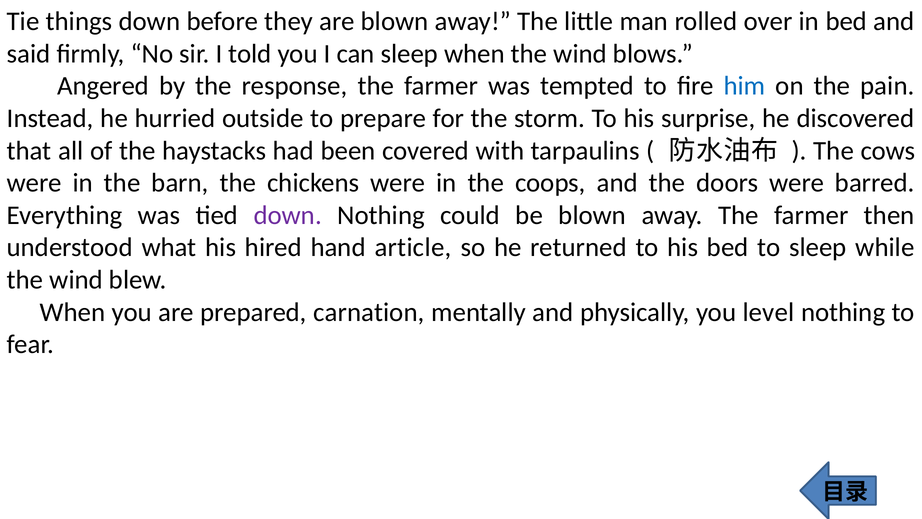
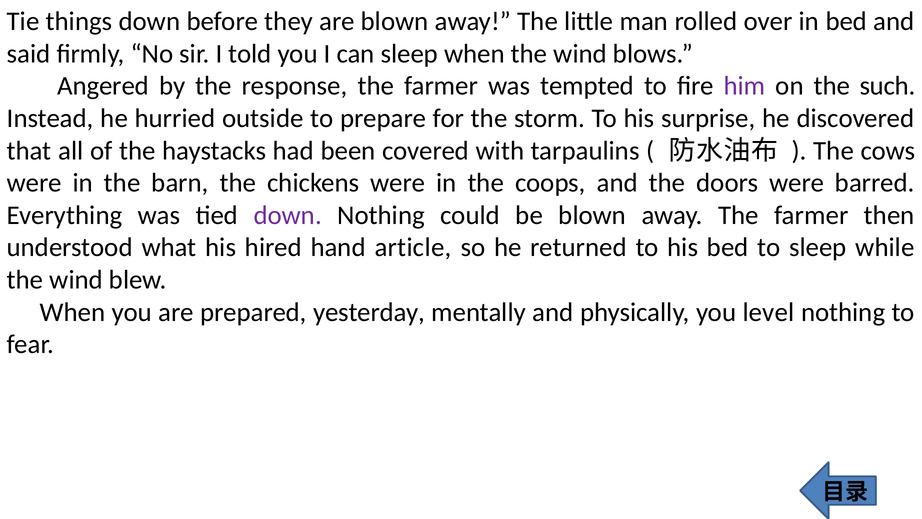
him colour: blue -> purple (745, 86)
pain: pain -> such (887, 86)
carnation: carnation -> yesterday (369, 312)
